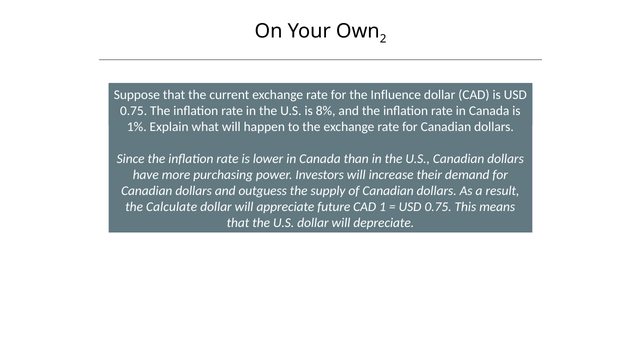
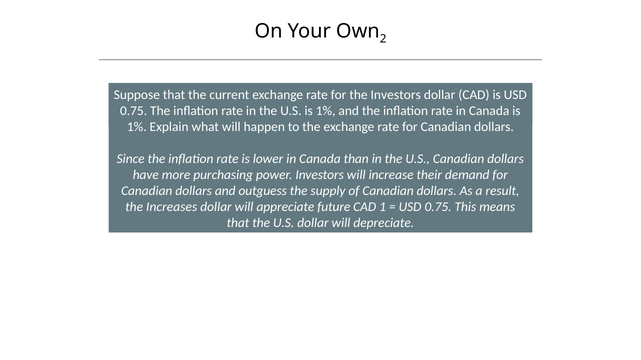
the Influence: Influence -> Investors (396, 95)
U.S is 8%: 8% -> 1% (326, 111)
Calculate: Calculate -> Increases (172, 207)
